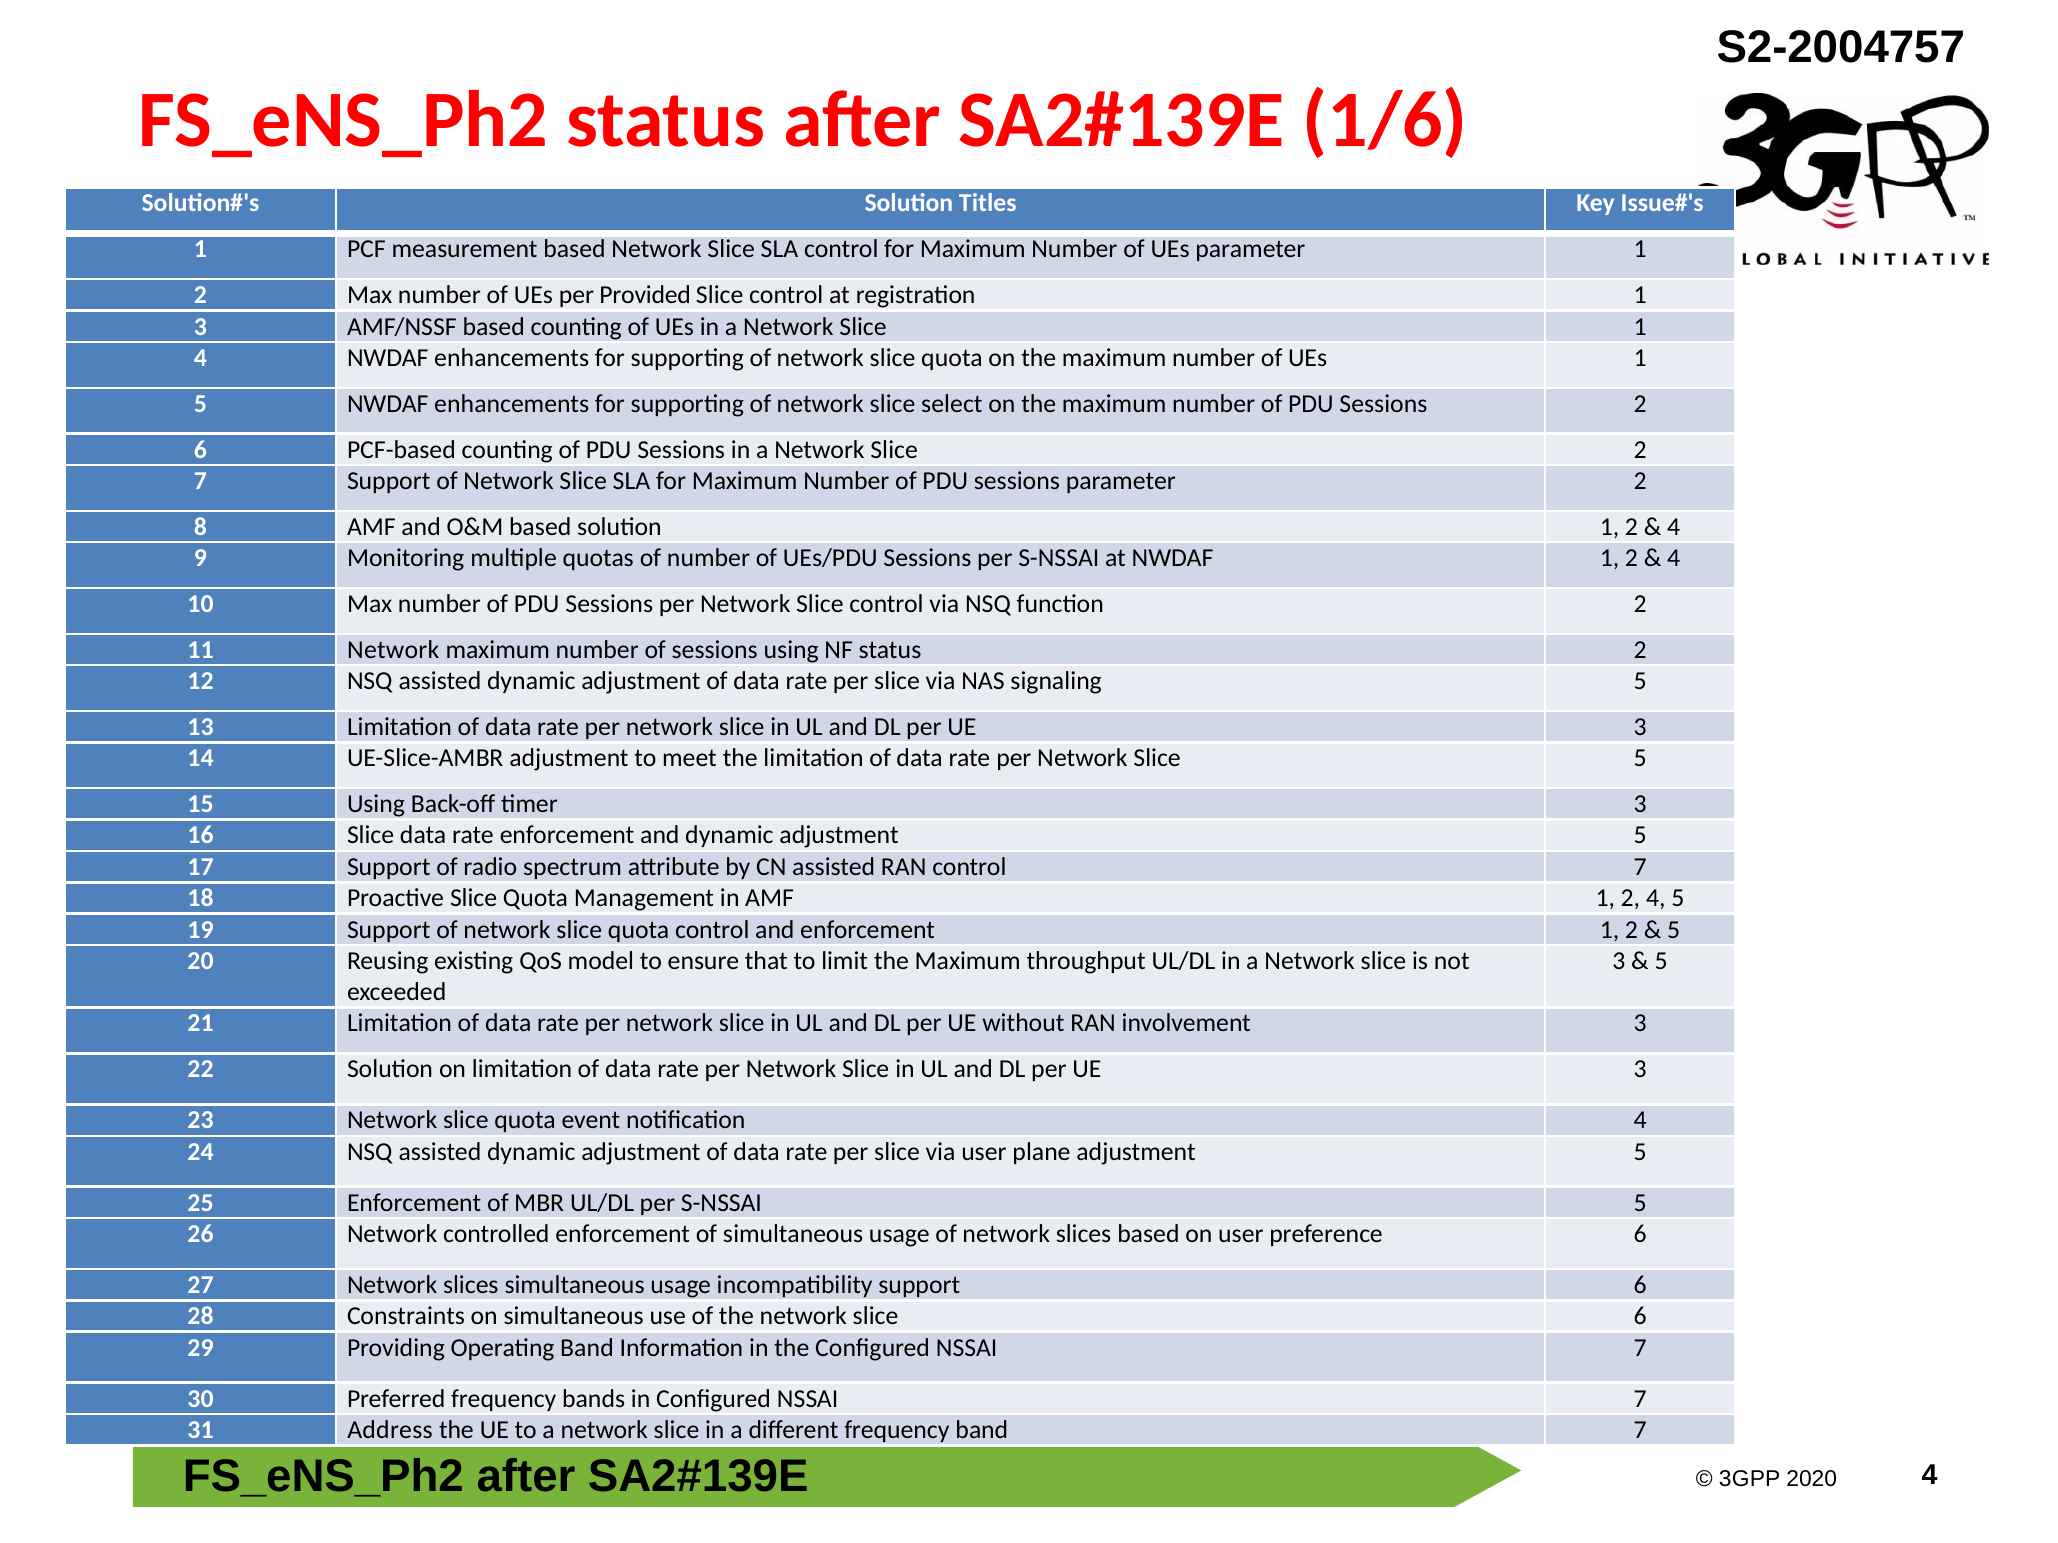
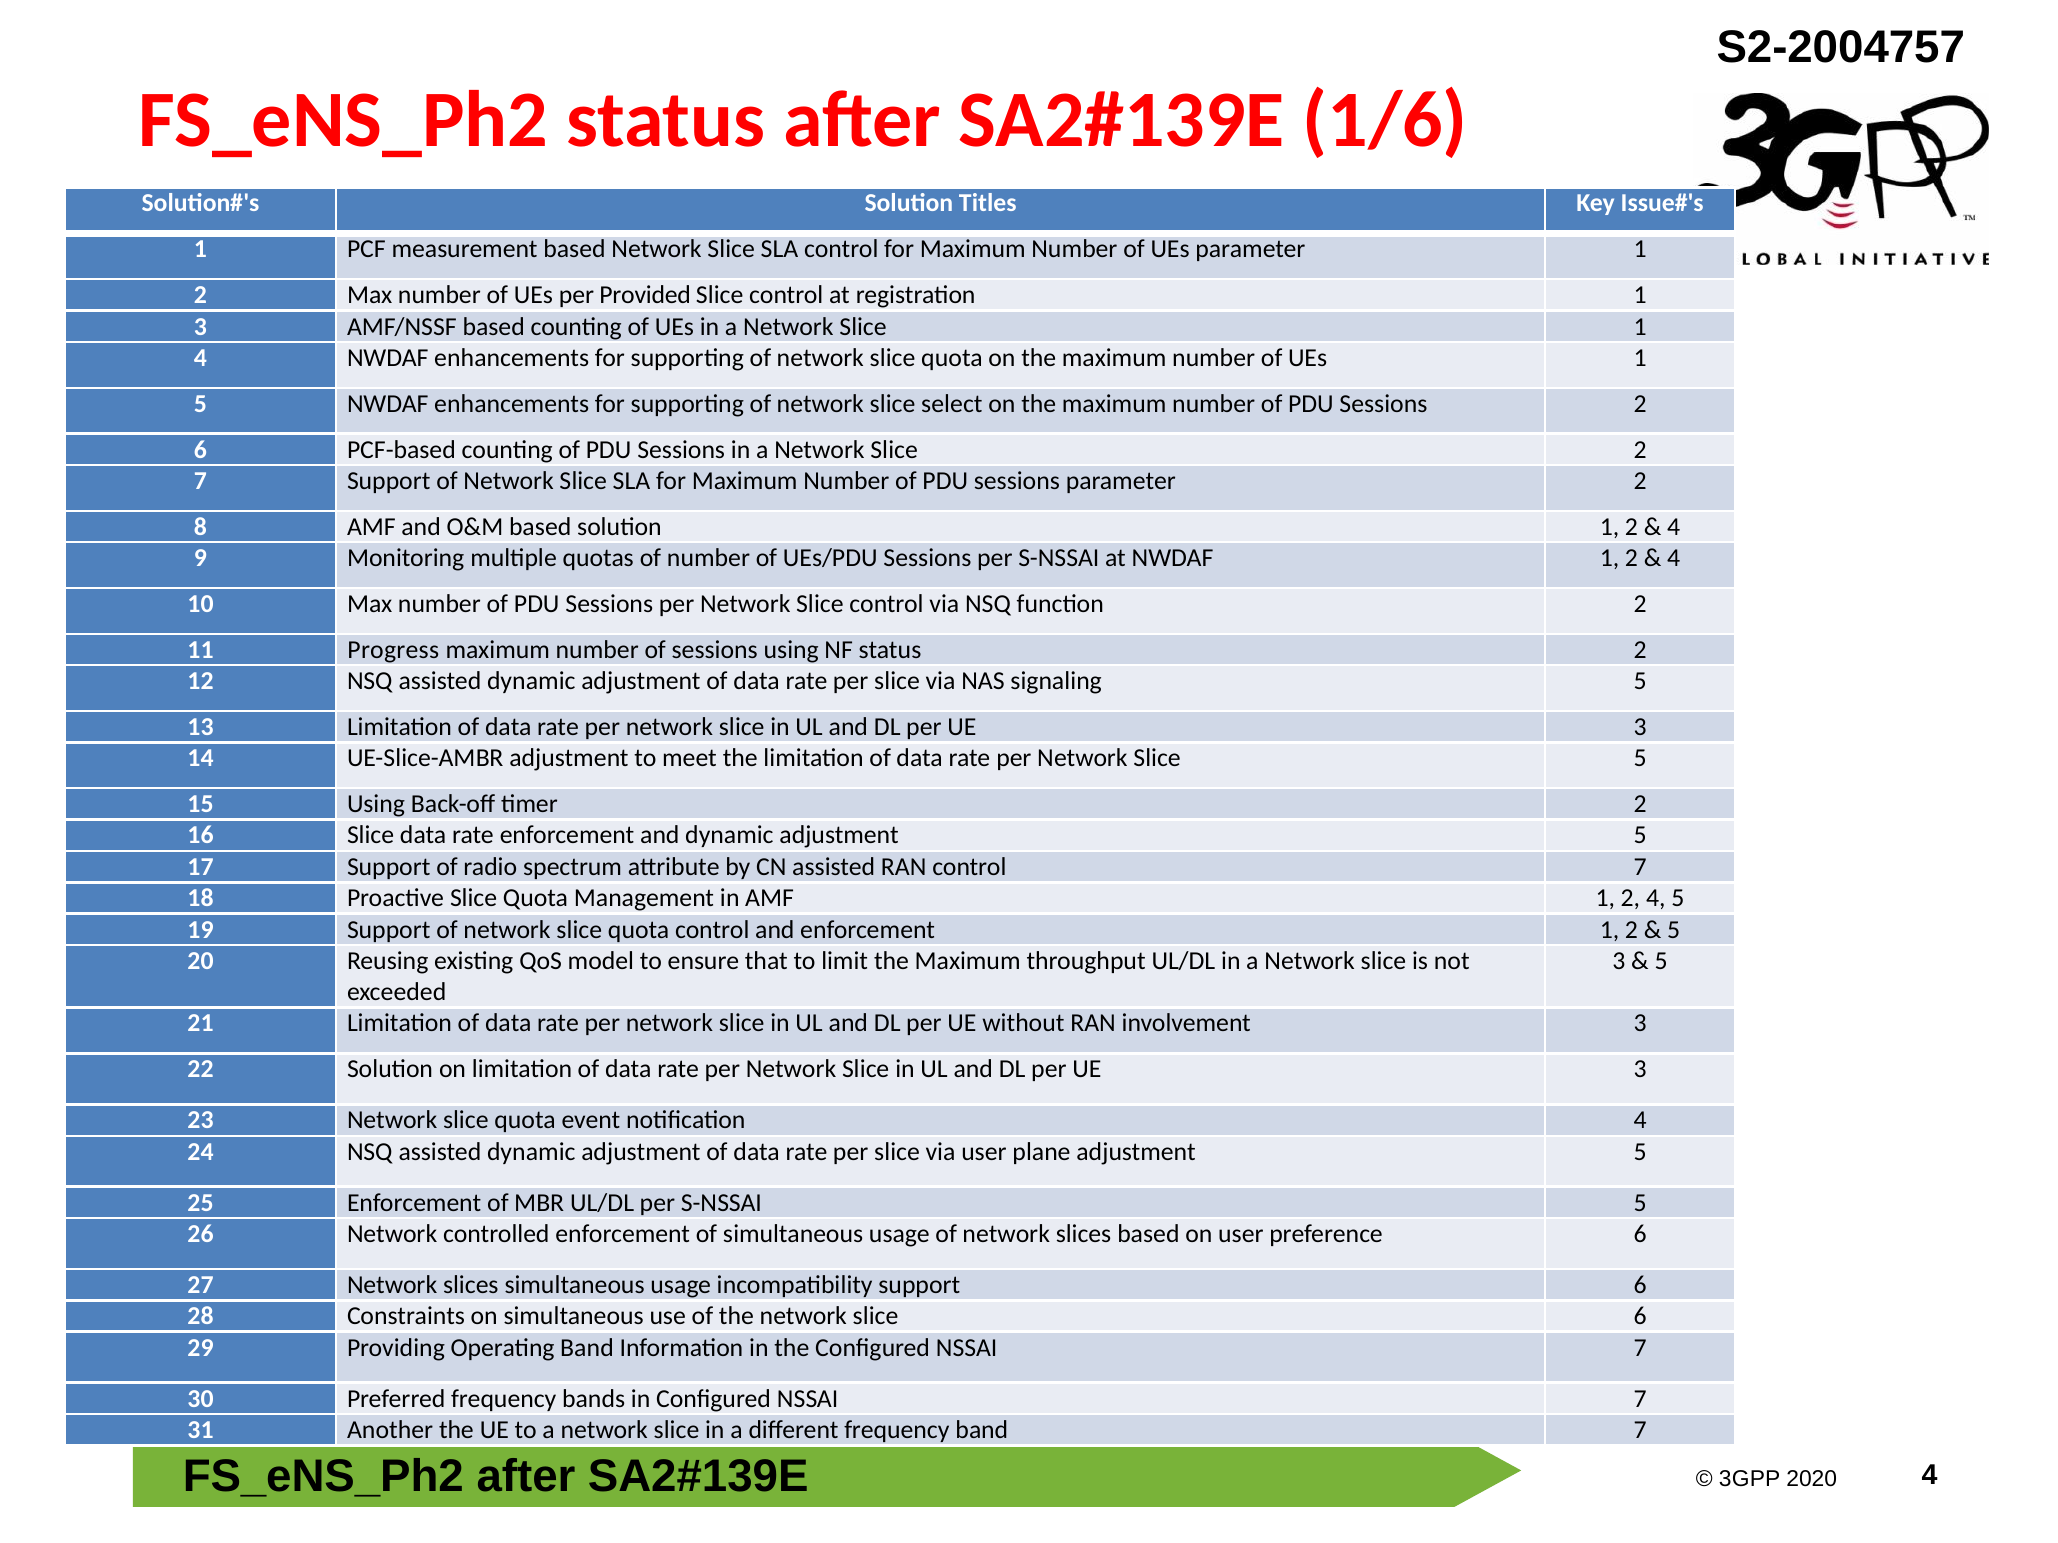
11 Network: Network -> Progress (393, 650)
timer 3: 3 -> 2 (1640, 804)
Address: Address -> Another (390, 1430)
